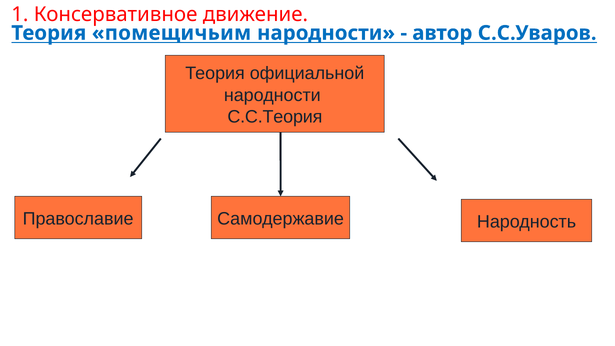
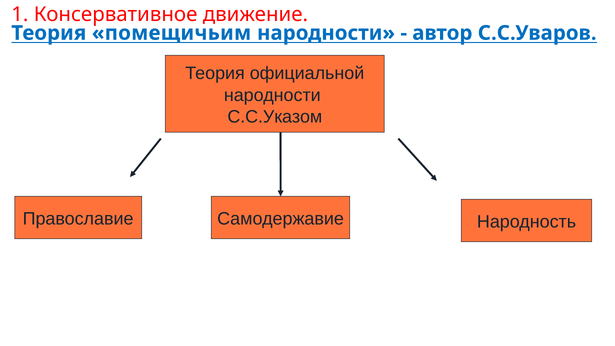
С.С.Теория: С.С.Теория -> С.С.Указом (275, 117)
